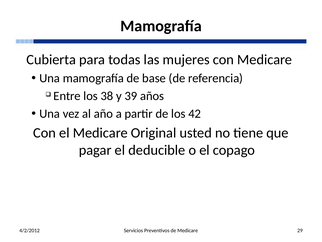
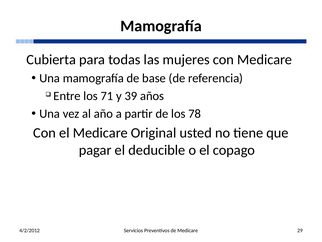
38: 38 -> 71 (107, 96)
42: 42 -> 78 (195, 114)
